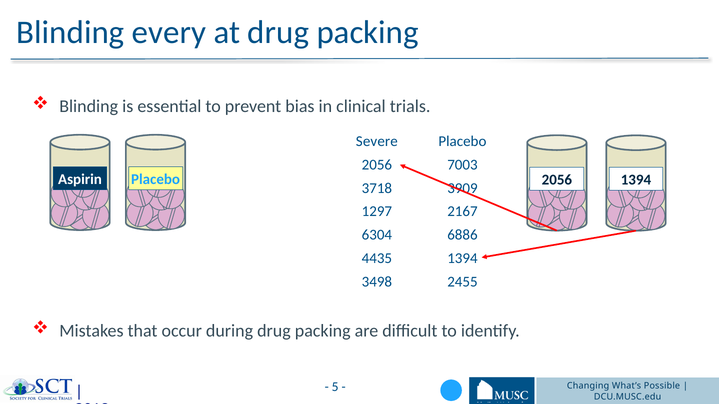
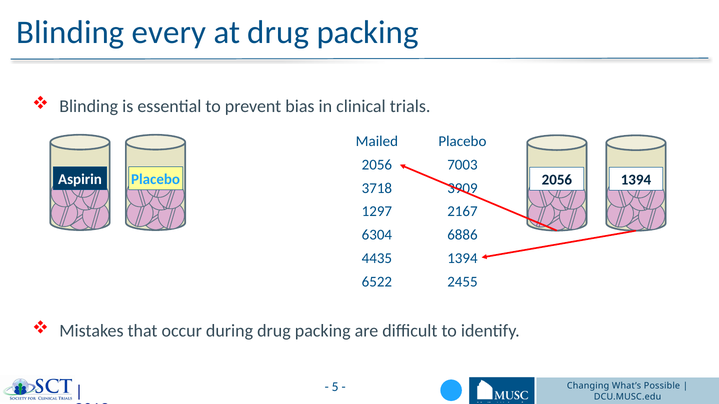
Severe: Severe -> Mailed (377, 142)
3498: 3498 -> 6522 (377, 282)
